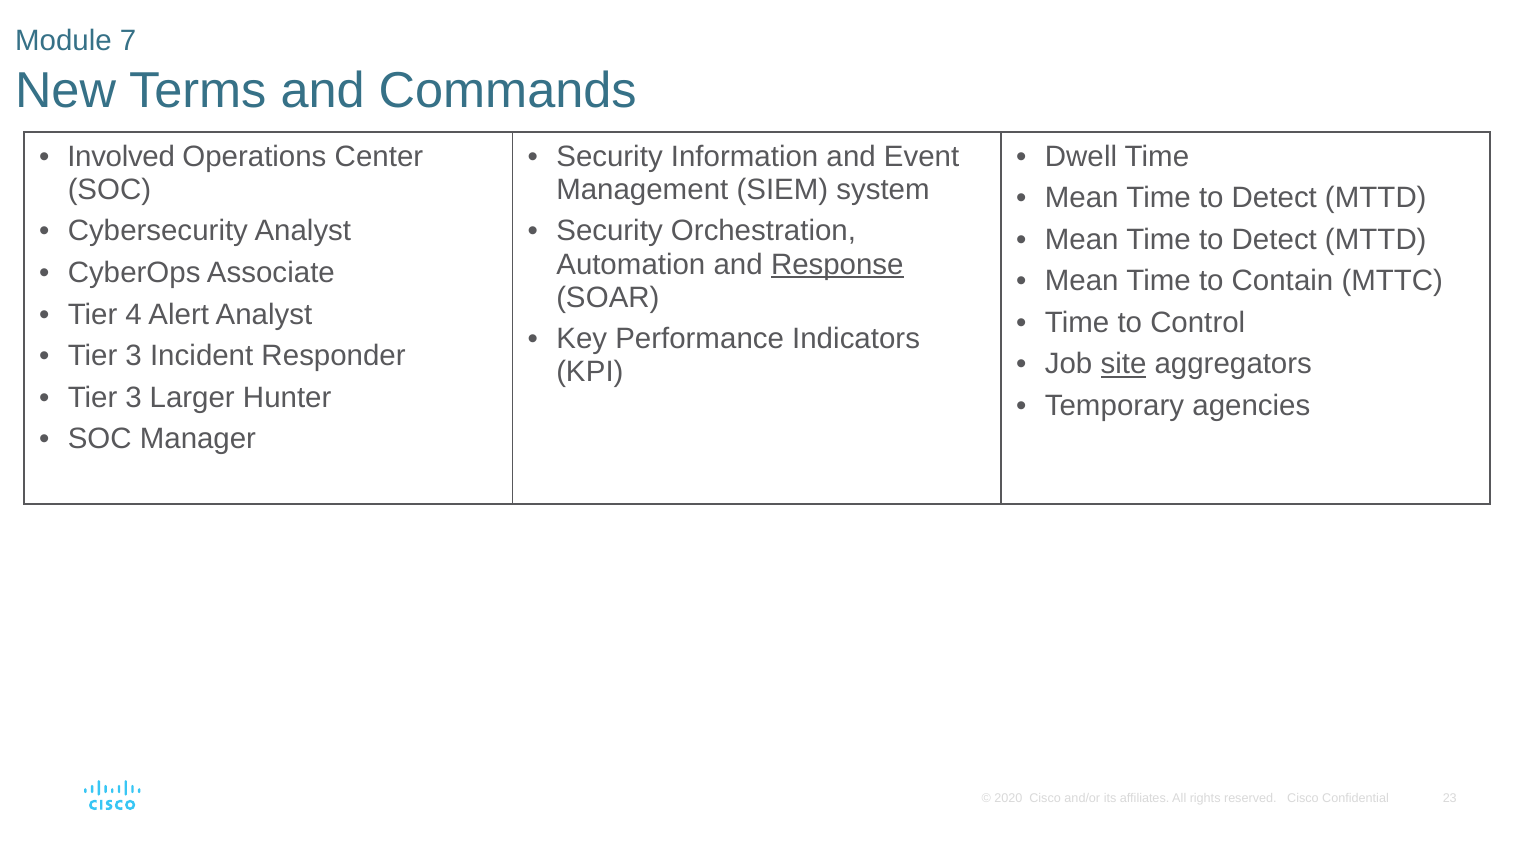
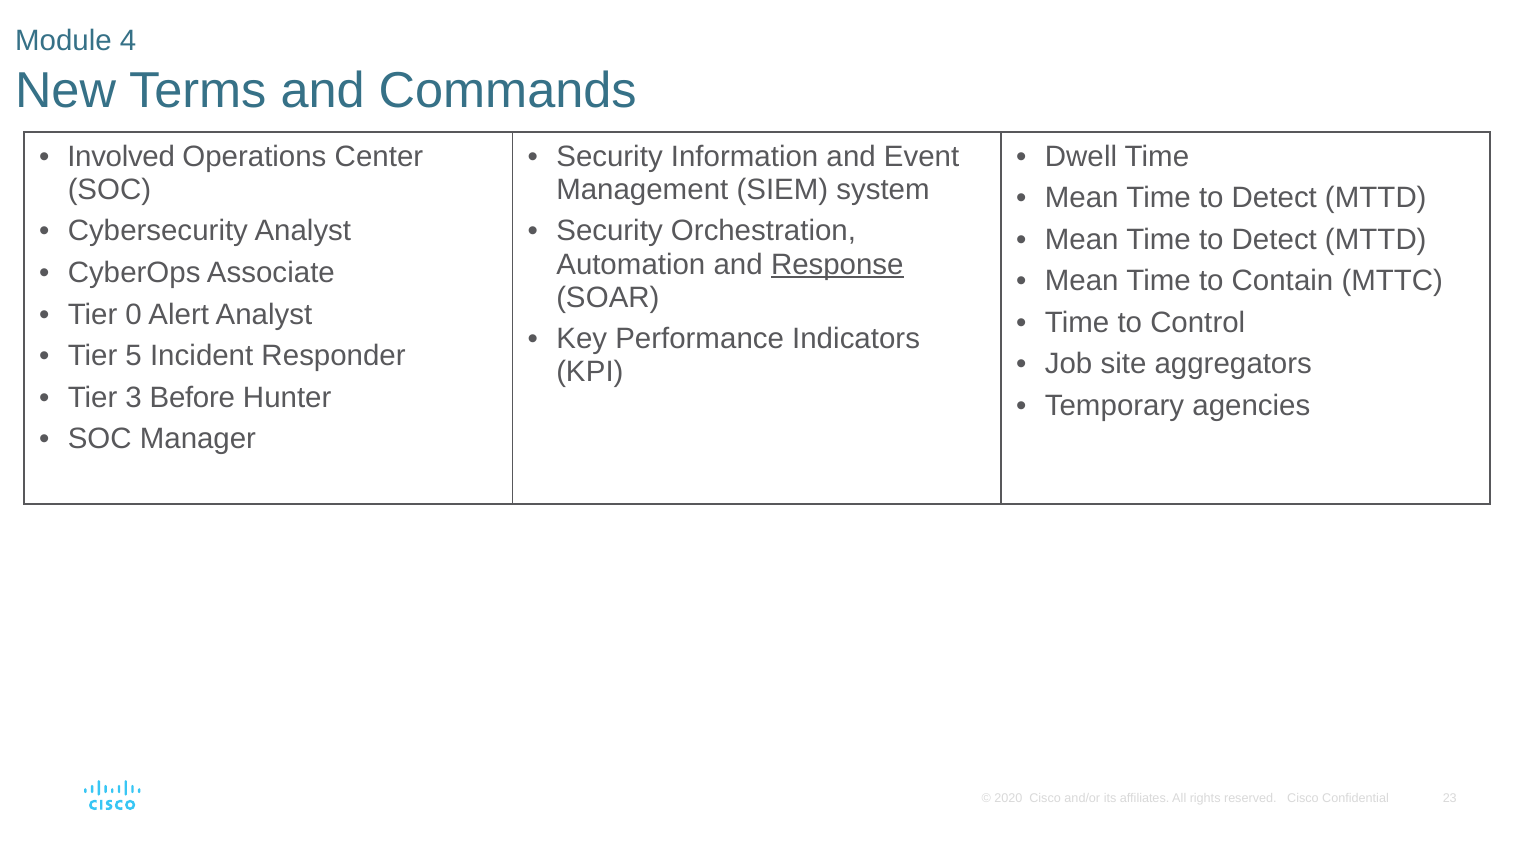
7: 7 -> 4 (128, 41)
4: 4 -> 0 (134, 315)
3: 3 -> 5 (134, 356)
site underline: present -> none (1124, 365)
Larger: Larger -> Before (192, 398)
